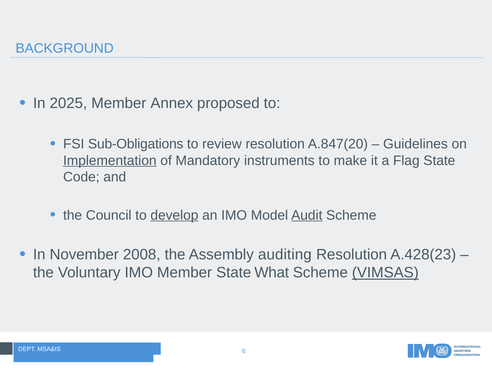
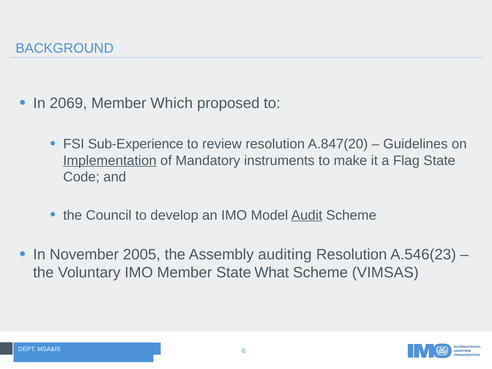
2025: 2025 -> 2069 (68, 103)
Annex: Annex -> Which (172, 103)
Sub-Obligations: Sub-Obligations -> Sub-Experience (136, 144)
develop underline: present -> none (174, 215)
2008: 2008 -> 2005 (142, 255)
A.428(23: A.428(23 -> A.546(23 (423, 255)
VIMSAS underline: present -> none (385, 273)
